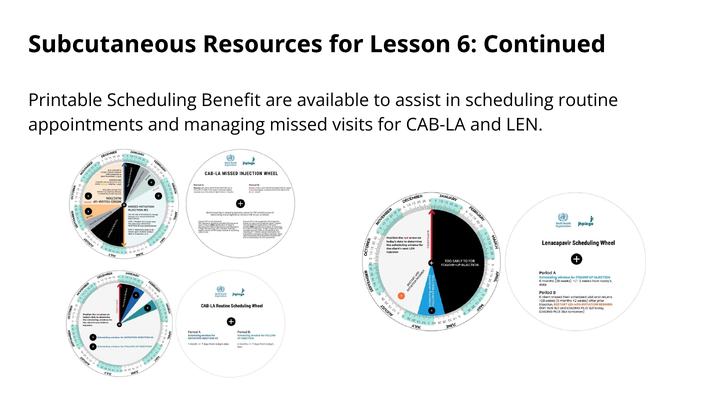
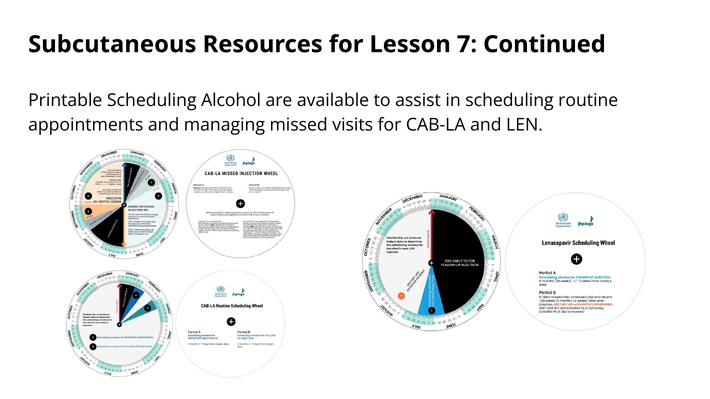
6: 6 -> 7 (467, 44)
Benefit: Benefit -> Alcohol (231, 100)
